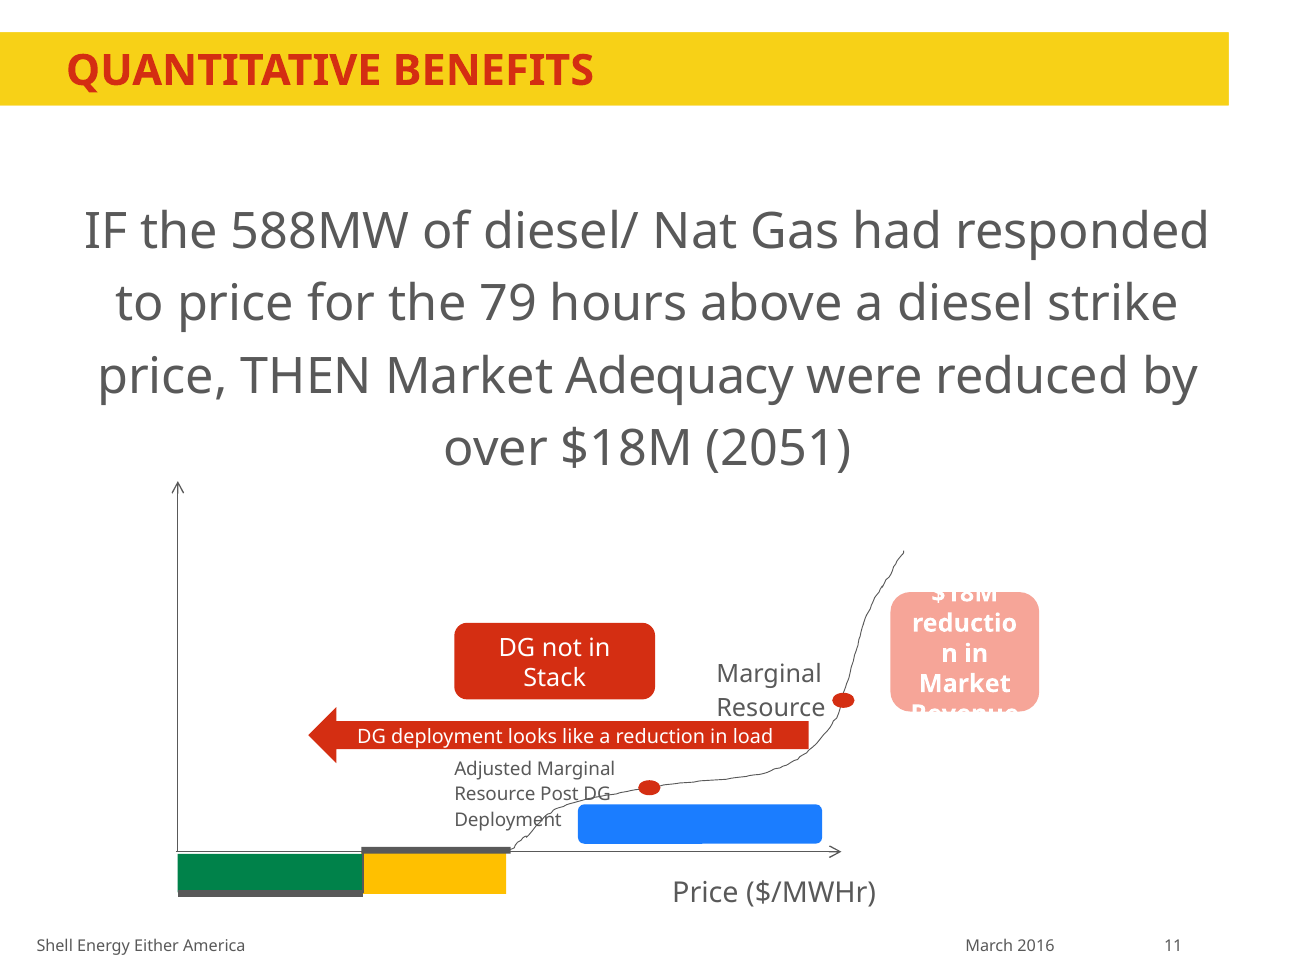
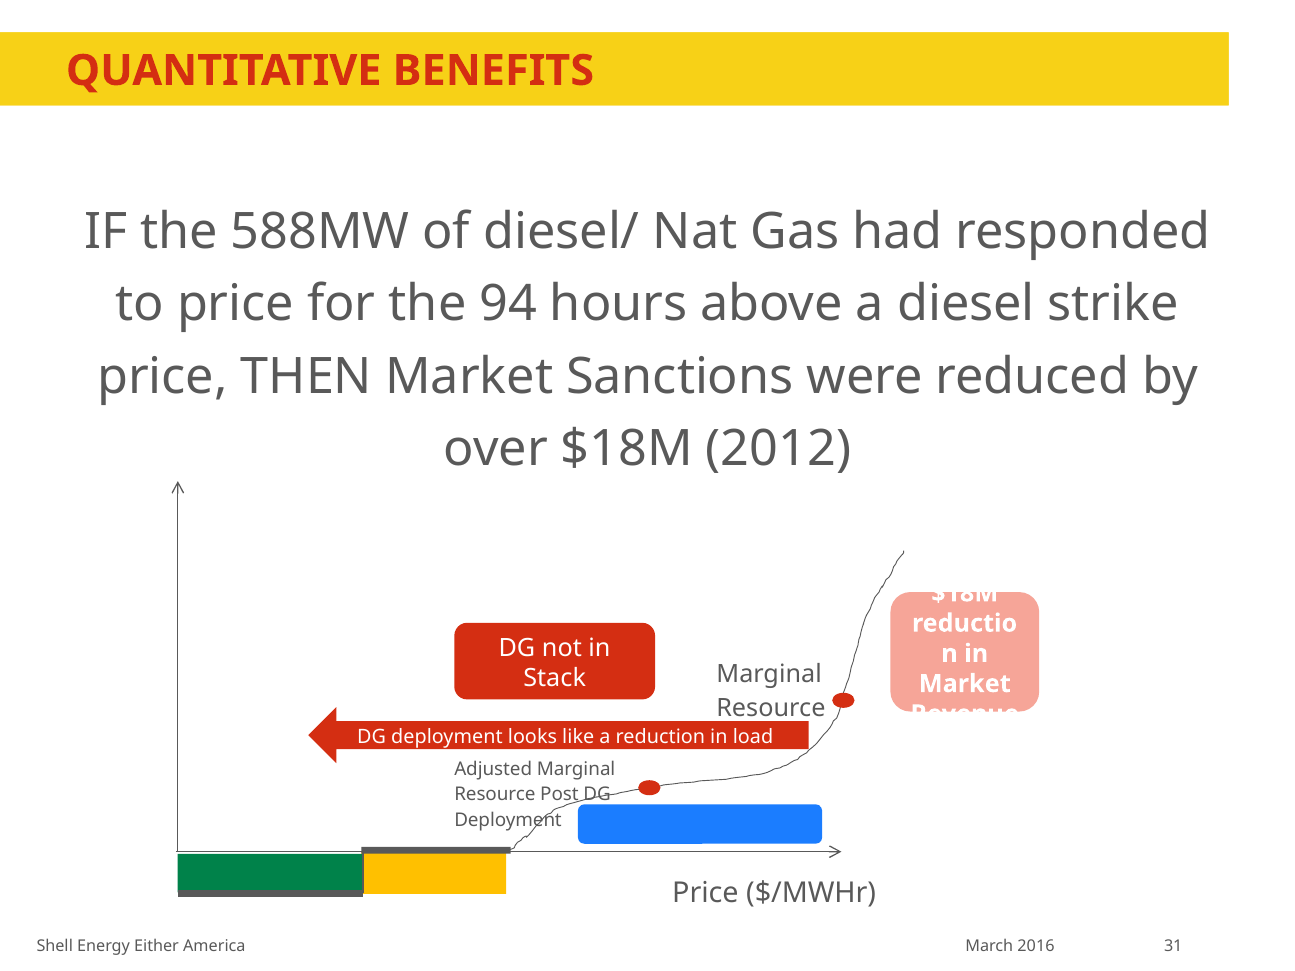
79: 79 -> 94 (508, 304)
Adequacy: Adequacy -> Sanctions (680, 377)
2051: 2051 -> 2012 (778, 449)
11: 11 -> 31 (1173, 947)
